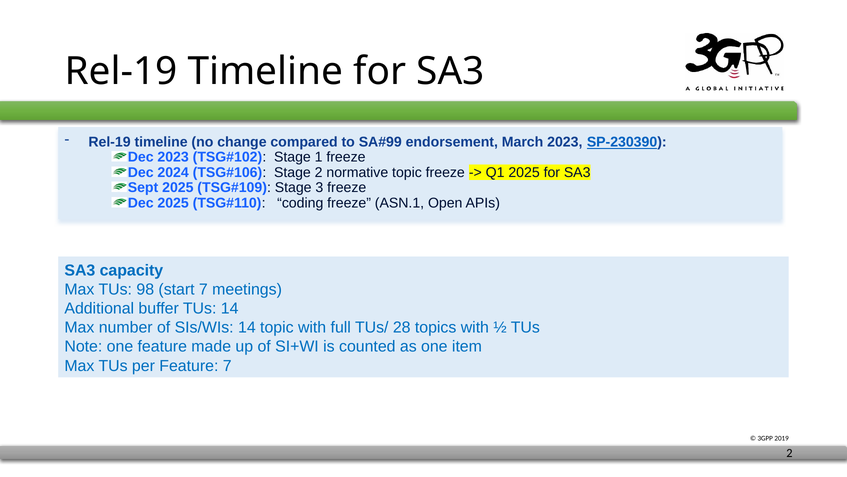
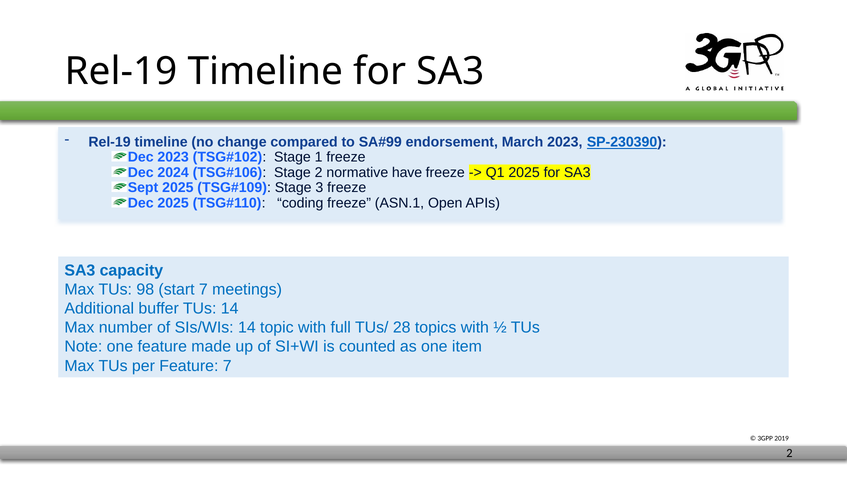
normative topic: topic -> have (407, 172)
